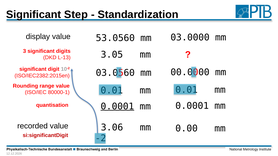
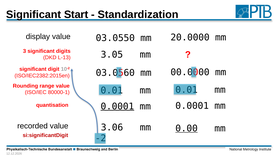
Step: Step -> Start (76, 15)
03.0000: 03.0000 -> 20.0000 (190, 38)
53.0560: 53.0560 -> 03.0550 (115, 38)
0.00 underline: none -> present (187, 129)
